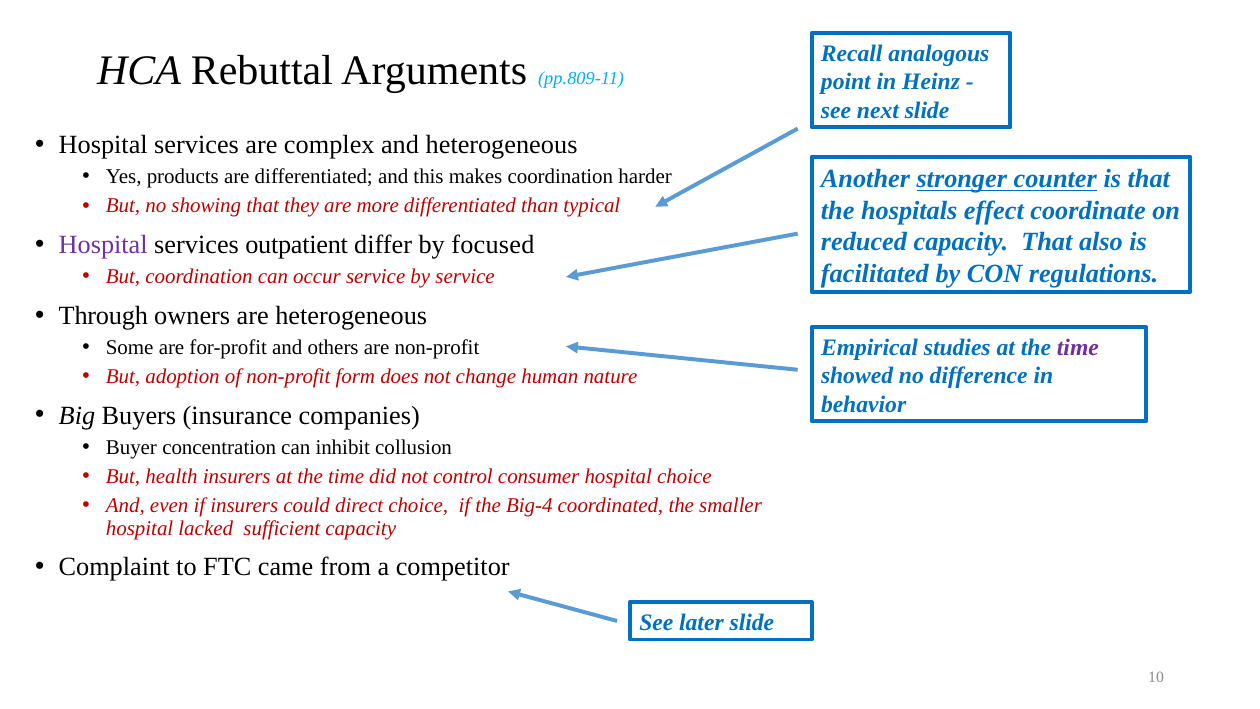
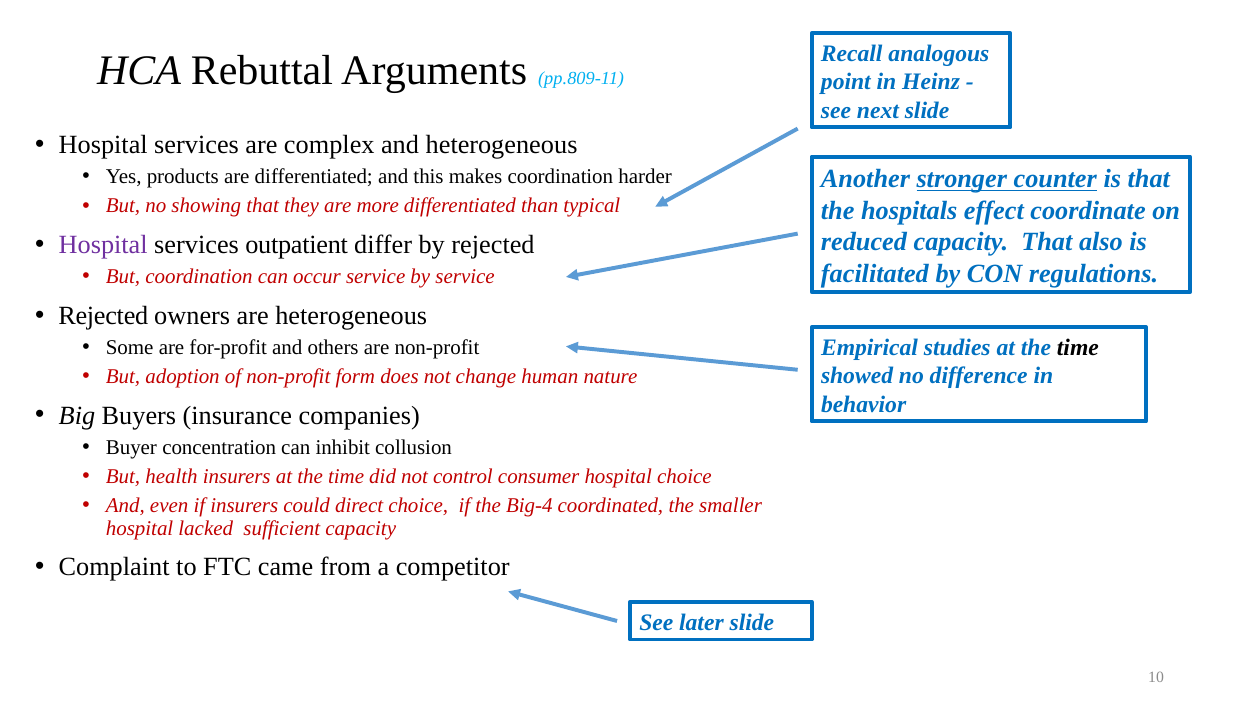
by focused: focused -> rejected (493, 245)
Through: Through -> Rejected (103, 315)
time colour: purple -> black (1078, 347)
